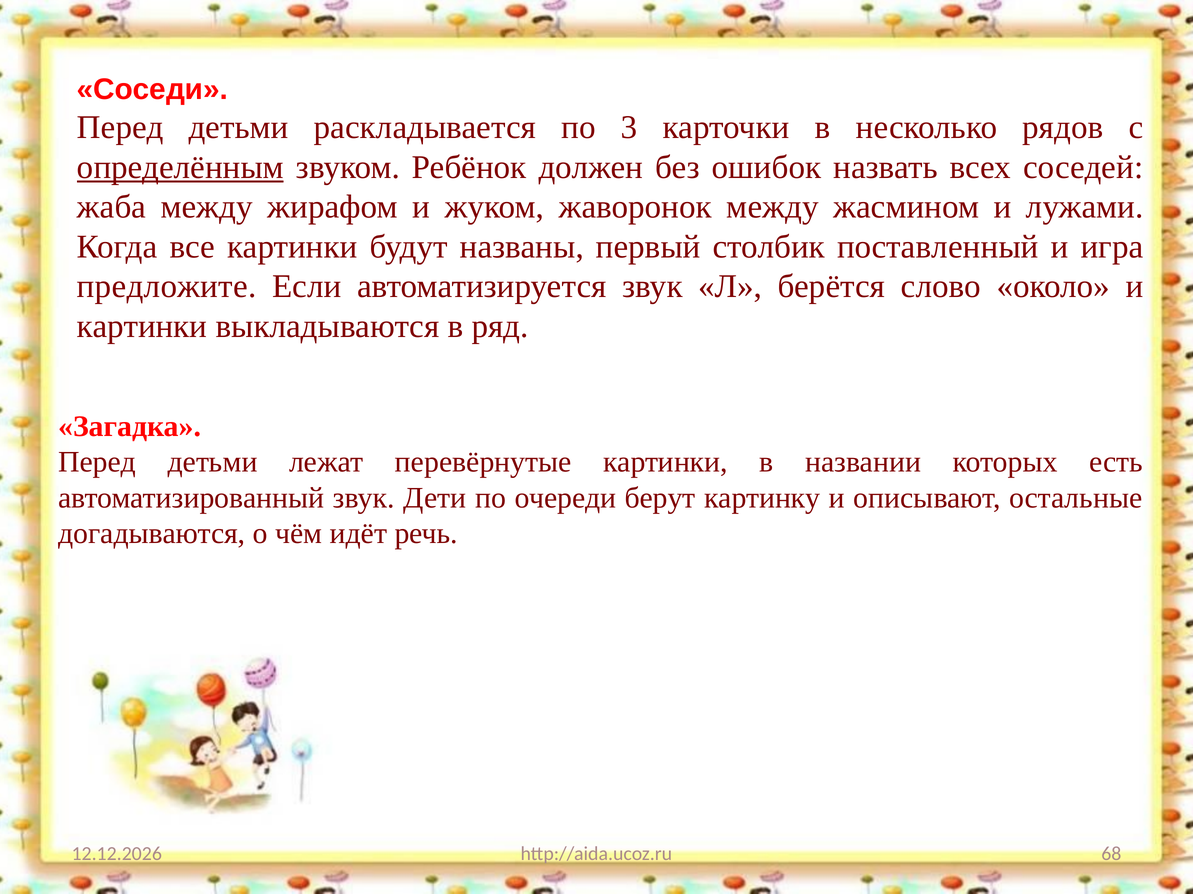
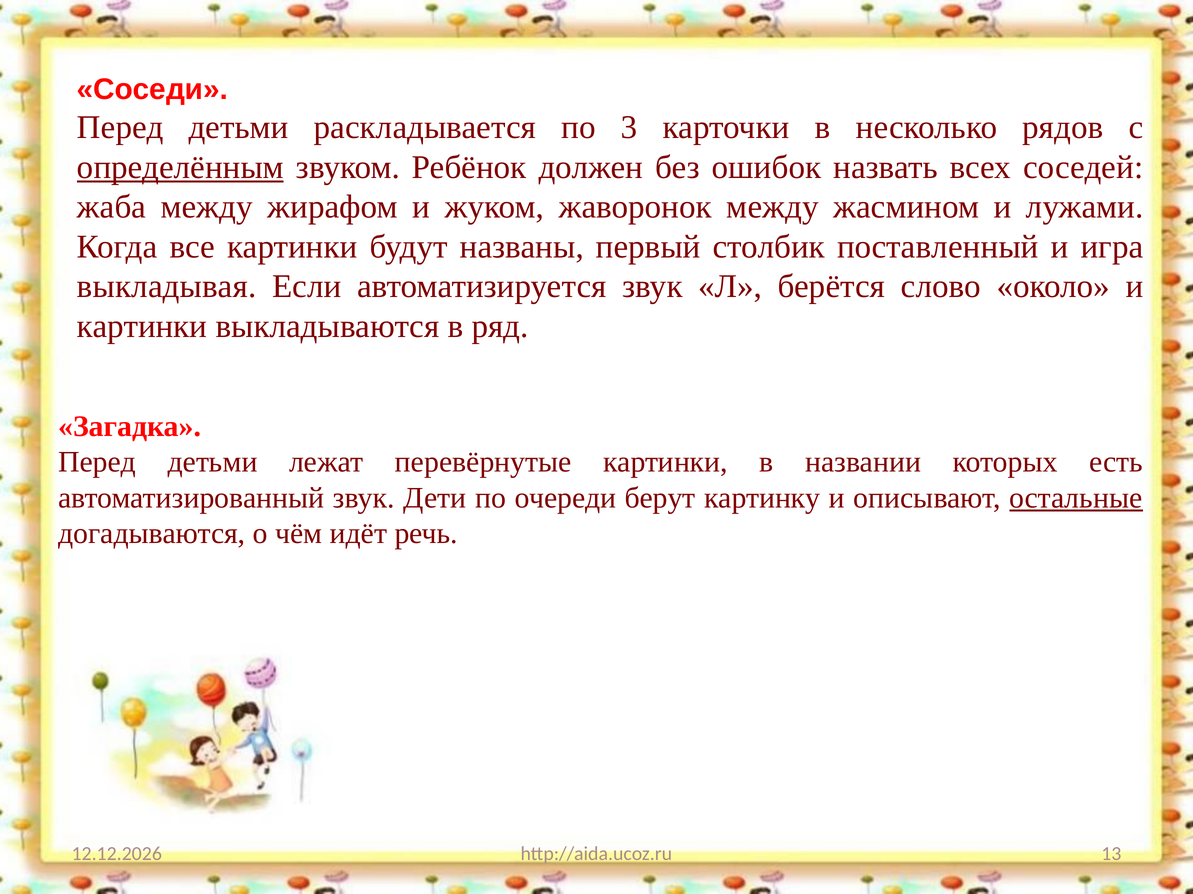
предложите: предложите -> выкладывая (167, 287)
остальные underline: none -> present (1076, 498)
68: 68 -> 13 (1111, 854)
